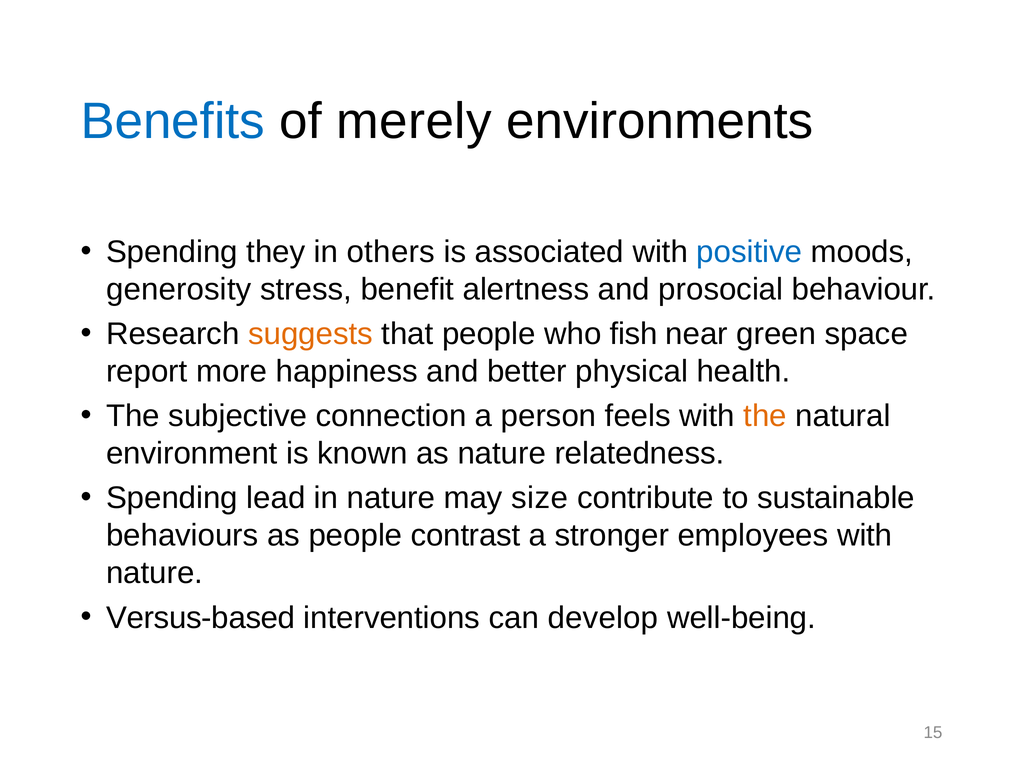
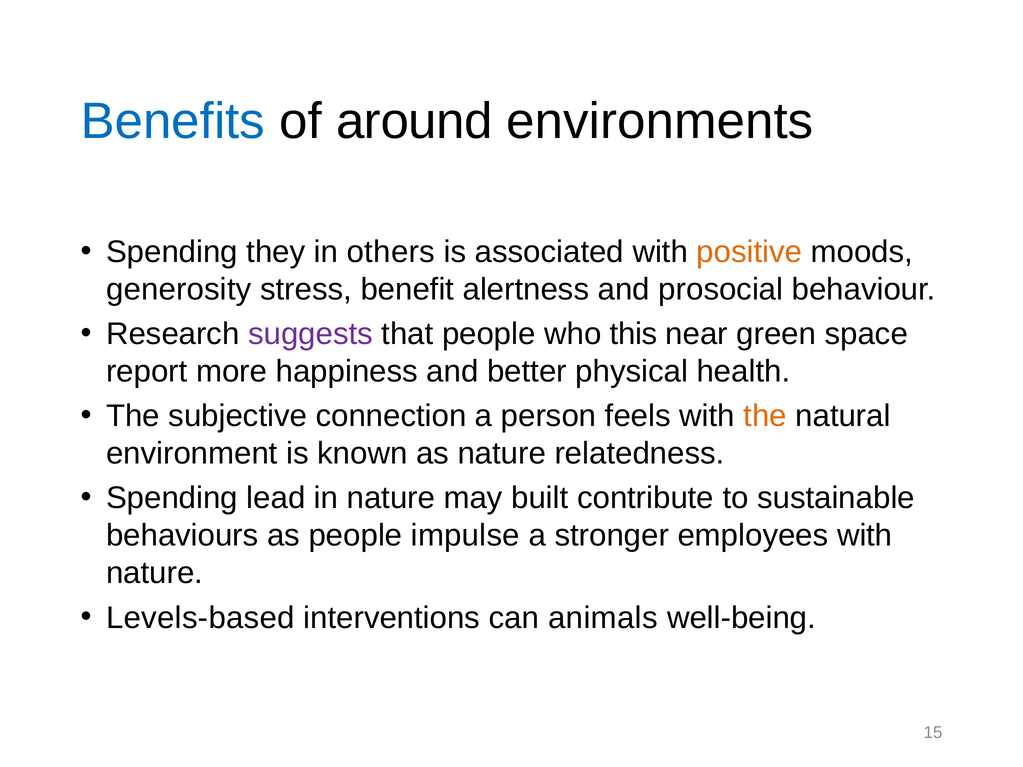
merely: merely -> around (414, 122)
positive colour: blue -> orange (749, 252)
suggests colour: orange -> purple (311, 334)
fish: fish -> this (634, 334)
size: size -> built (540, 498)
contrast: contrast -> impulse (465, 536)
Versus-based: Versus-based -> Levels-based (200, 618)
develop: develop -> animals (603, 618)
